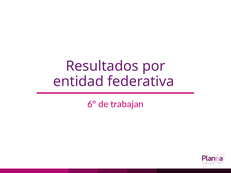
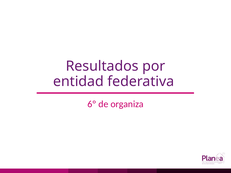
trabajan: trabajan -> organiza (127, 104)
